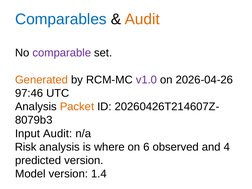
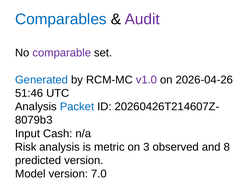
Audit colour: orange -> purple (142, 19)
Generated colour: orange -> blue (42, 80)
97:46: 97:46 -> 51:46 (29, 93)
Packet colour: orange -> blue (77, 107)
Input Audit: Audit -> Cash (58, 134)
where: where -> metric (109, 147)
6: 6 -> 3 (146, 147)
4: 4 -> 8 (227, 147)
1.4: 1.4 -> 7.0 (99, 174)
